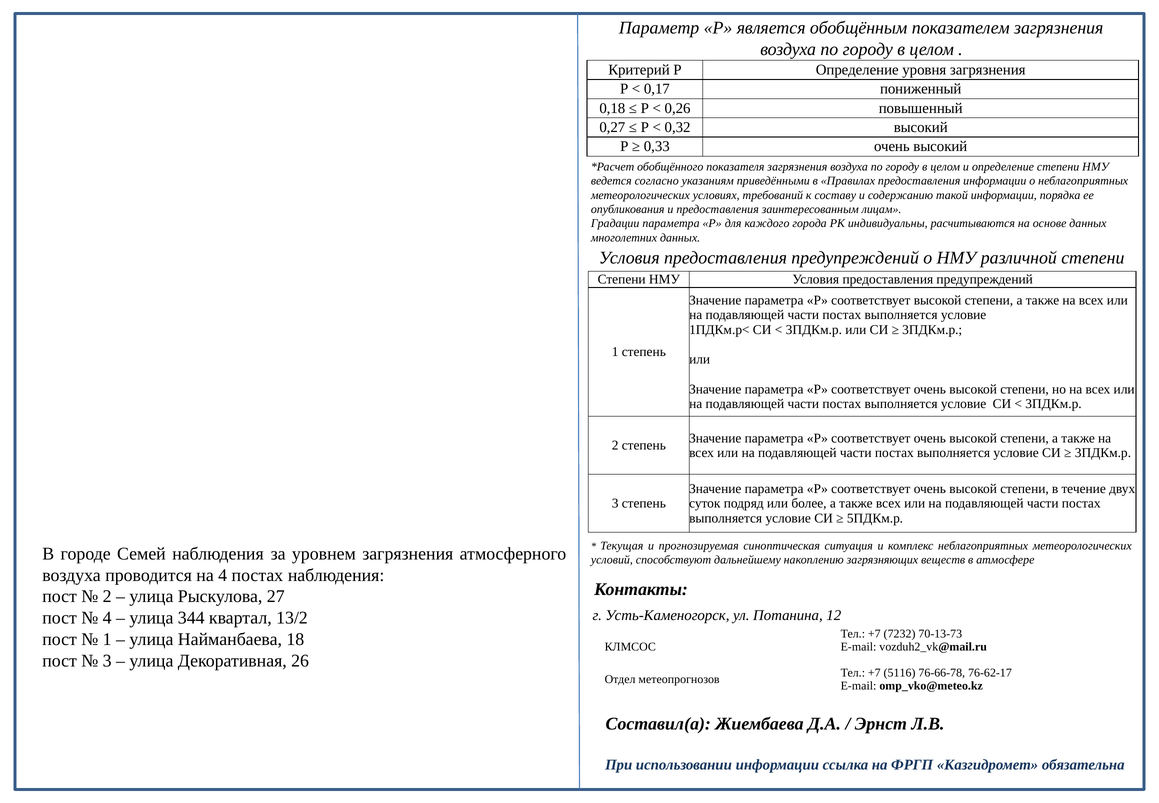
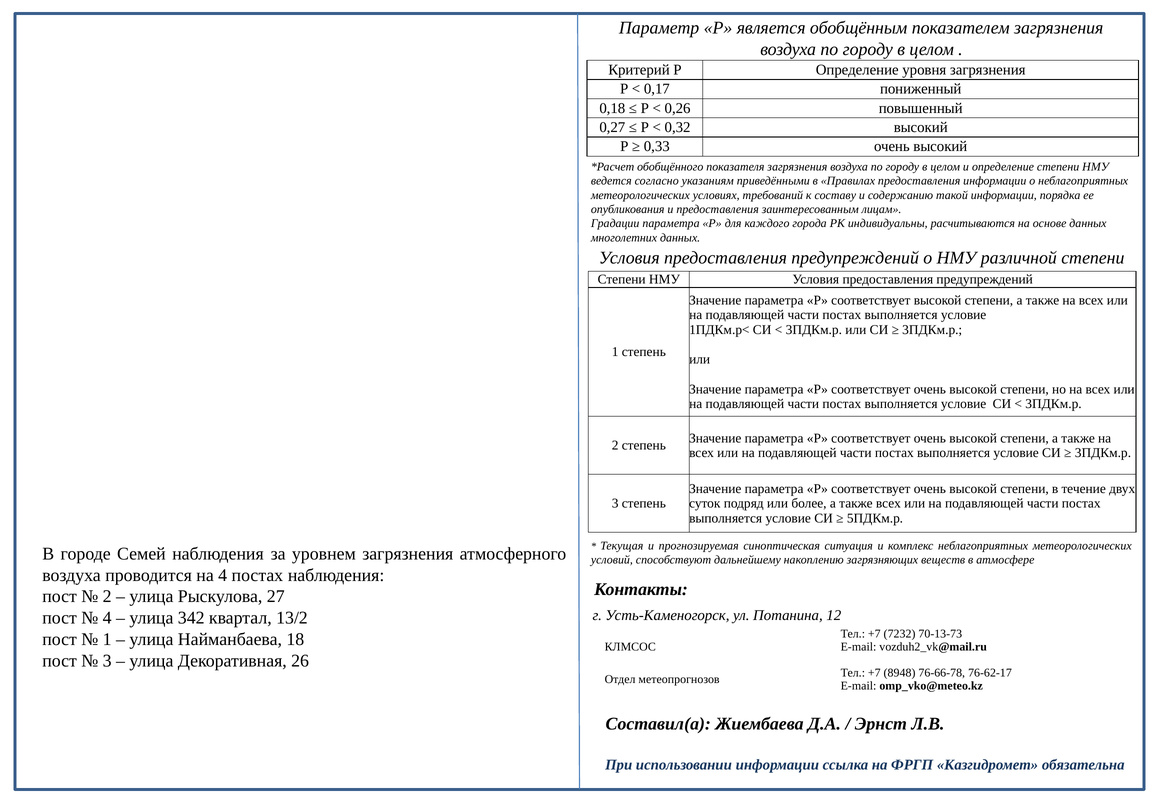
344: 344 -> 342 (191, 618)
5116: 5116 -> 8948 (900, 672)
